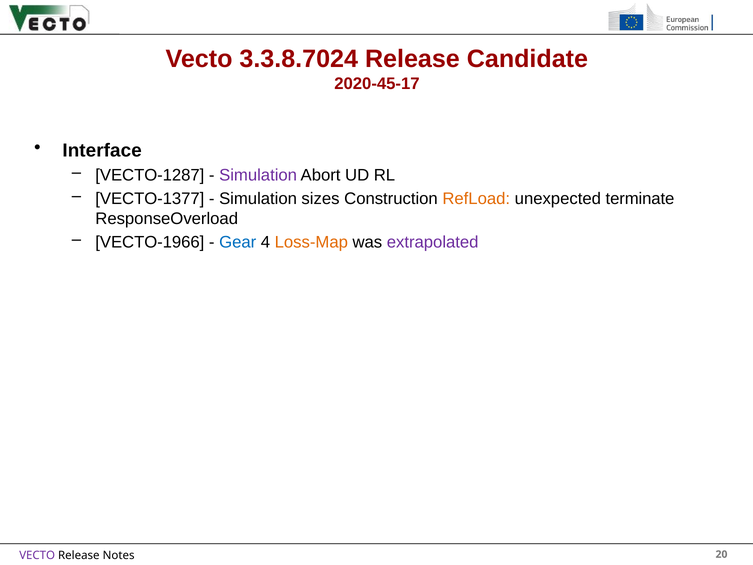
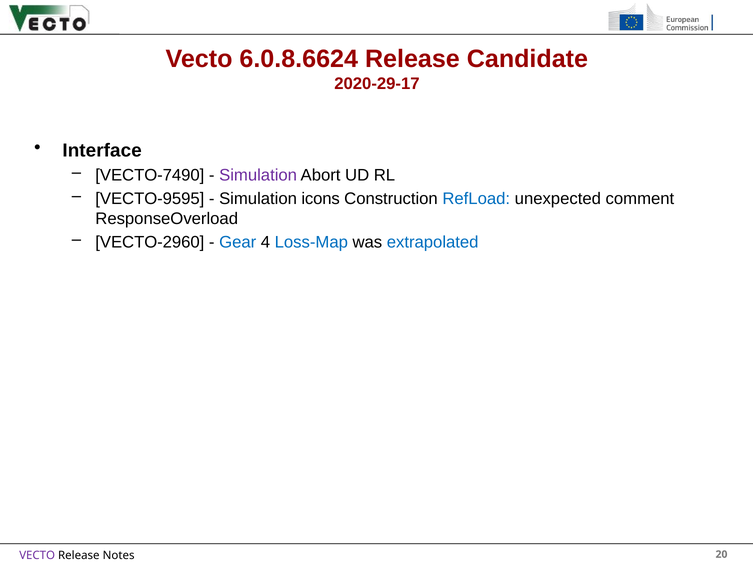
3.3.8.7024: 3.3.8.7024 -> 6.0.8.6624 (299, 59)
2020-45-17: 2020-45-17 -> 2020-29-17 (377, 84)
VECTO-1287: VECTO-1287 -> VECTO-7490 (150, 175)
VECTO-1377: VECTO-1377 -> VECTO-9595 (150, 198)
sizes: sizes -> icons (321, 198)
RefLoad colour: orange -> blue (476, 198)
terminate: terminate -> comment (640, 198)
VECTO-1966: VECTO-1966 -> VECTO-2960 (150, 242)
Loss-Map colour: orange -> blue (311, 242)
extrapolated colour: purple -> blue (433, 242)
